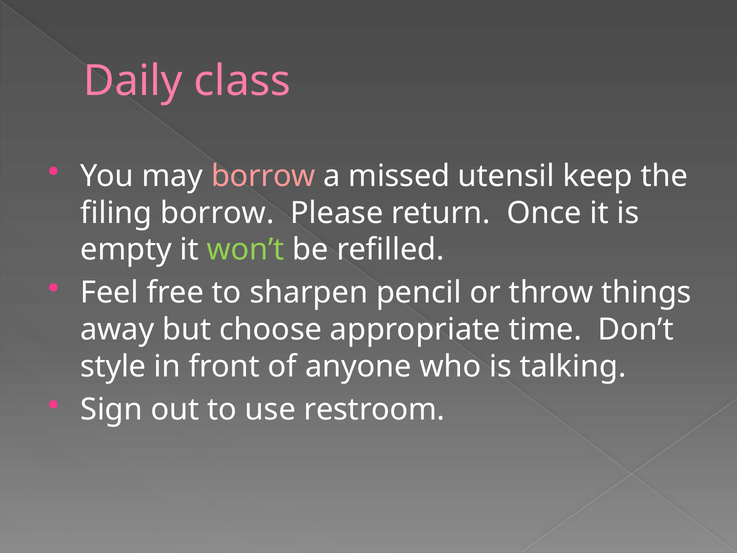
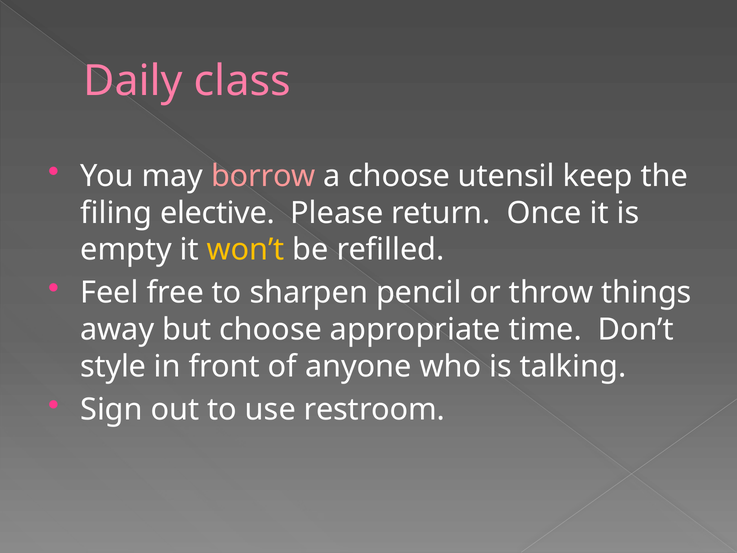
a missed: missed -> choose (399, 176)
filing borrow: borrow -> elective (218, 213)
won’t colour: light green -> yellow (246, 250)
